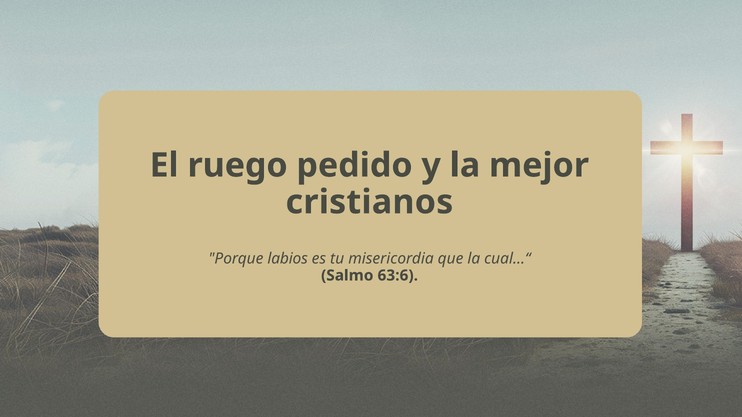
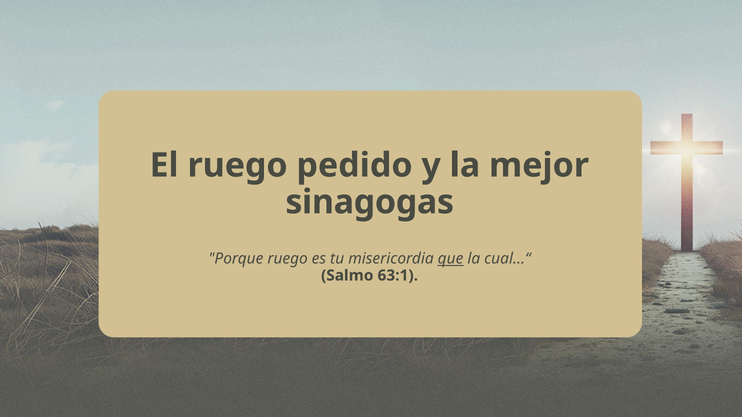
cristianos: cristianos -> sinagogas (370, 202)
Porque labios: labios -> ruego (288, 259)
que underline: none -> present (451, 259)
63:6: 63:6 -> 63:1 (398, 276)
